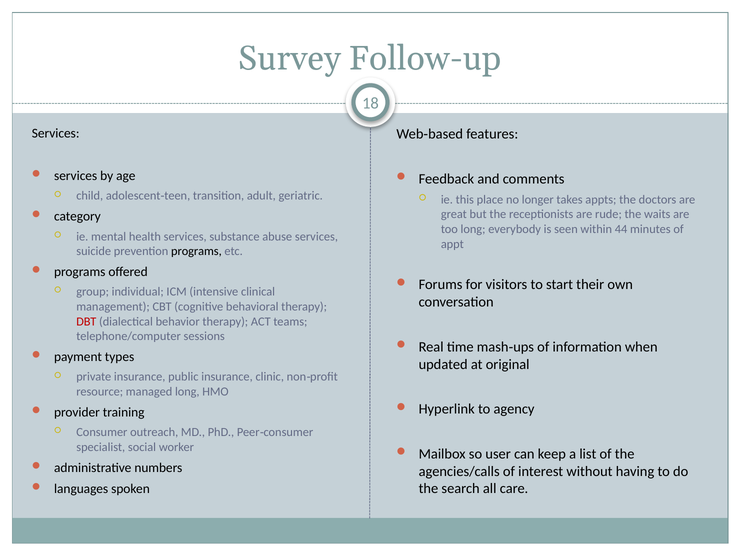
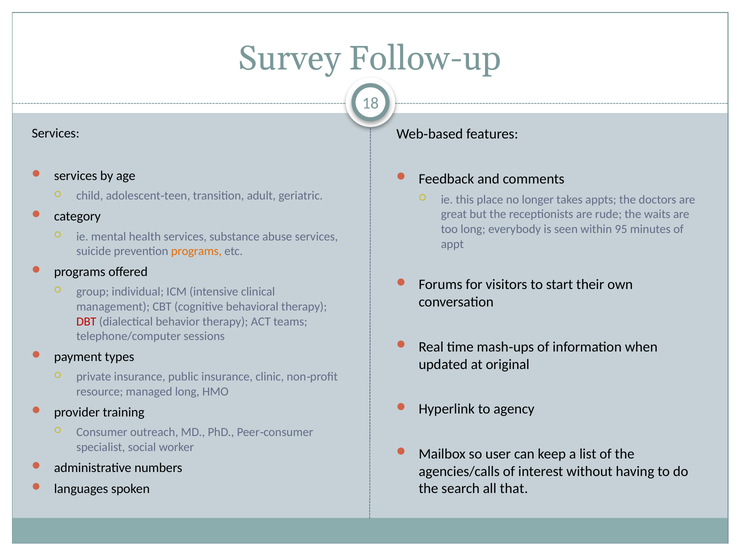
44: 44 -> 95 (621, 229)
programs colour: black -> orange (196, 251)
care: care -> that (514, 488)
